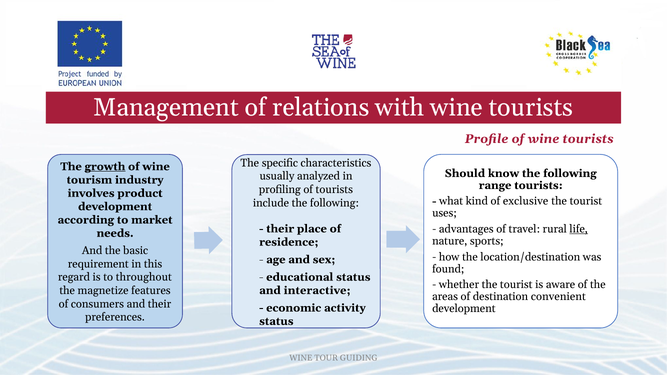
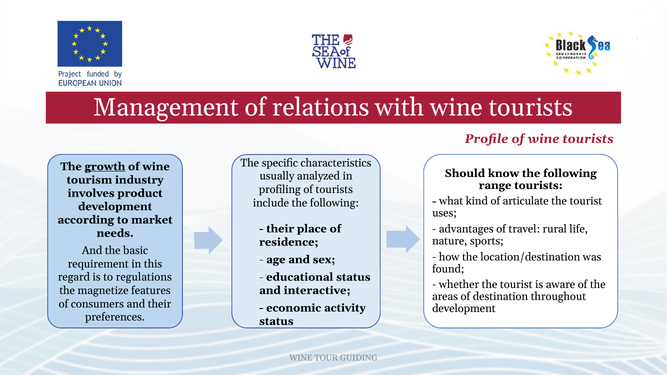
exclusive: exclusive -> articulate (526, 201)
life underline: present -> none (579, 229)
throughout: throughout -> regulations (144, 277)
convenient: convenient -> throughout (558, 297)
